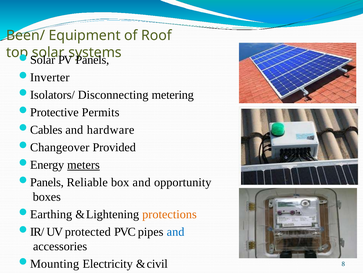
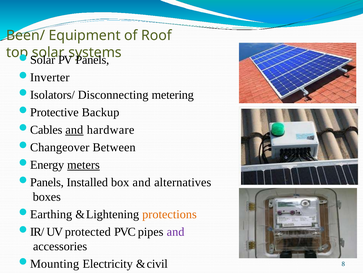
Permits: Permits -> Backup (101, 112)
and underline: none -> present (74, 130)
Provided: Provided -> Between (114, 147)
Reliable: Reliable -> Installed (87, 182)
opportunity: opportunity -> alternatives (183, 182)
and colour: blue -> purple (176, 231)
